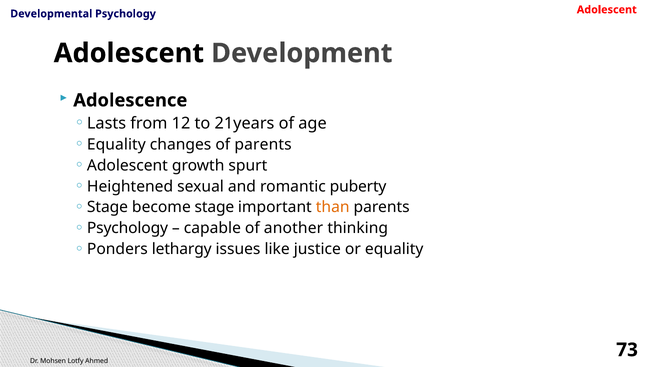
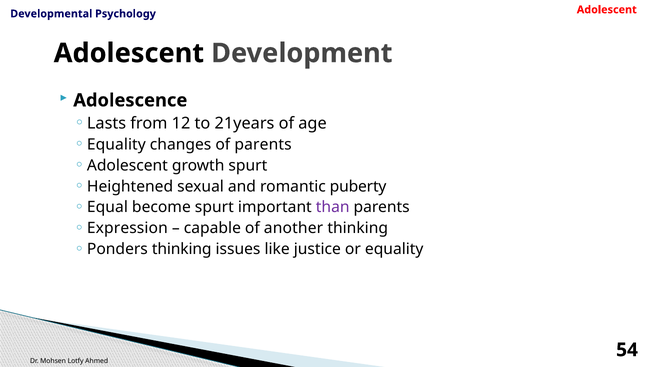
Stage: Stage -> Equal (107, 207)
become stage: stage -> spurt (214, 207)
than colour: orange -> purple (333, 207)
Psychology: Psychology -> Expression (127, 228)
Ponders lethargy: lethargy -> thinking (182, 249)
73: 73 -> 54 (627, 350)
